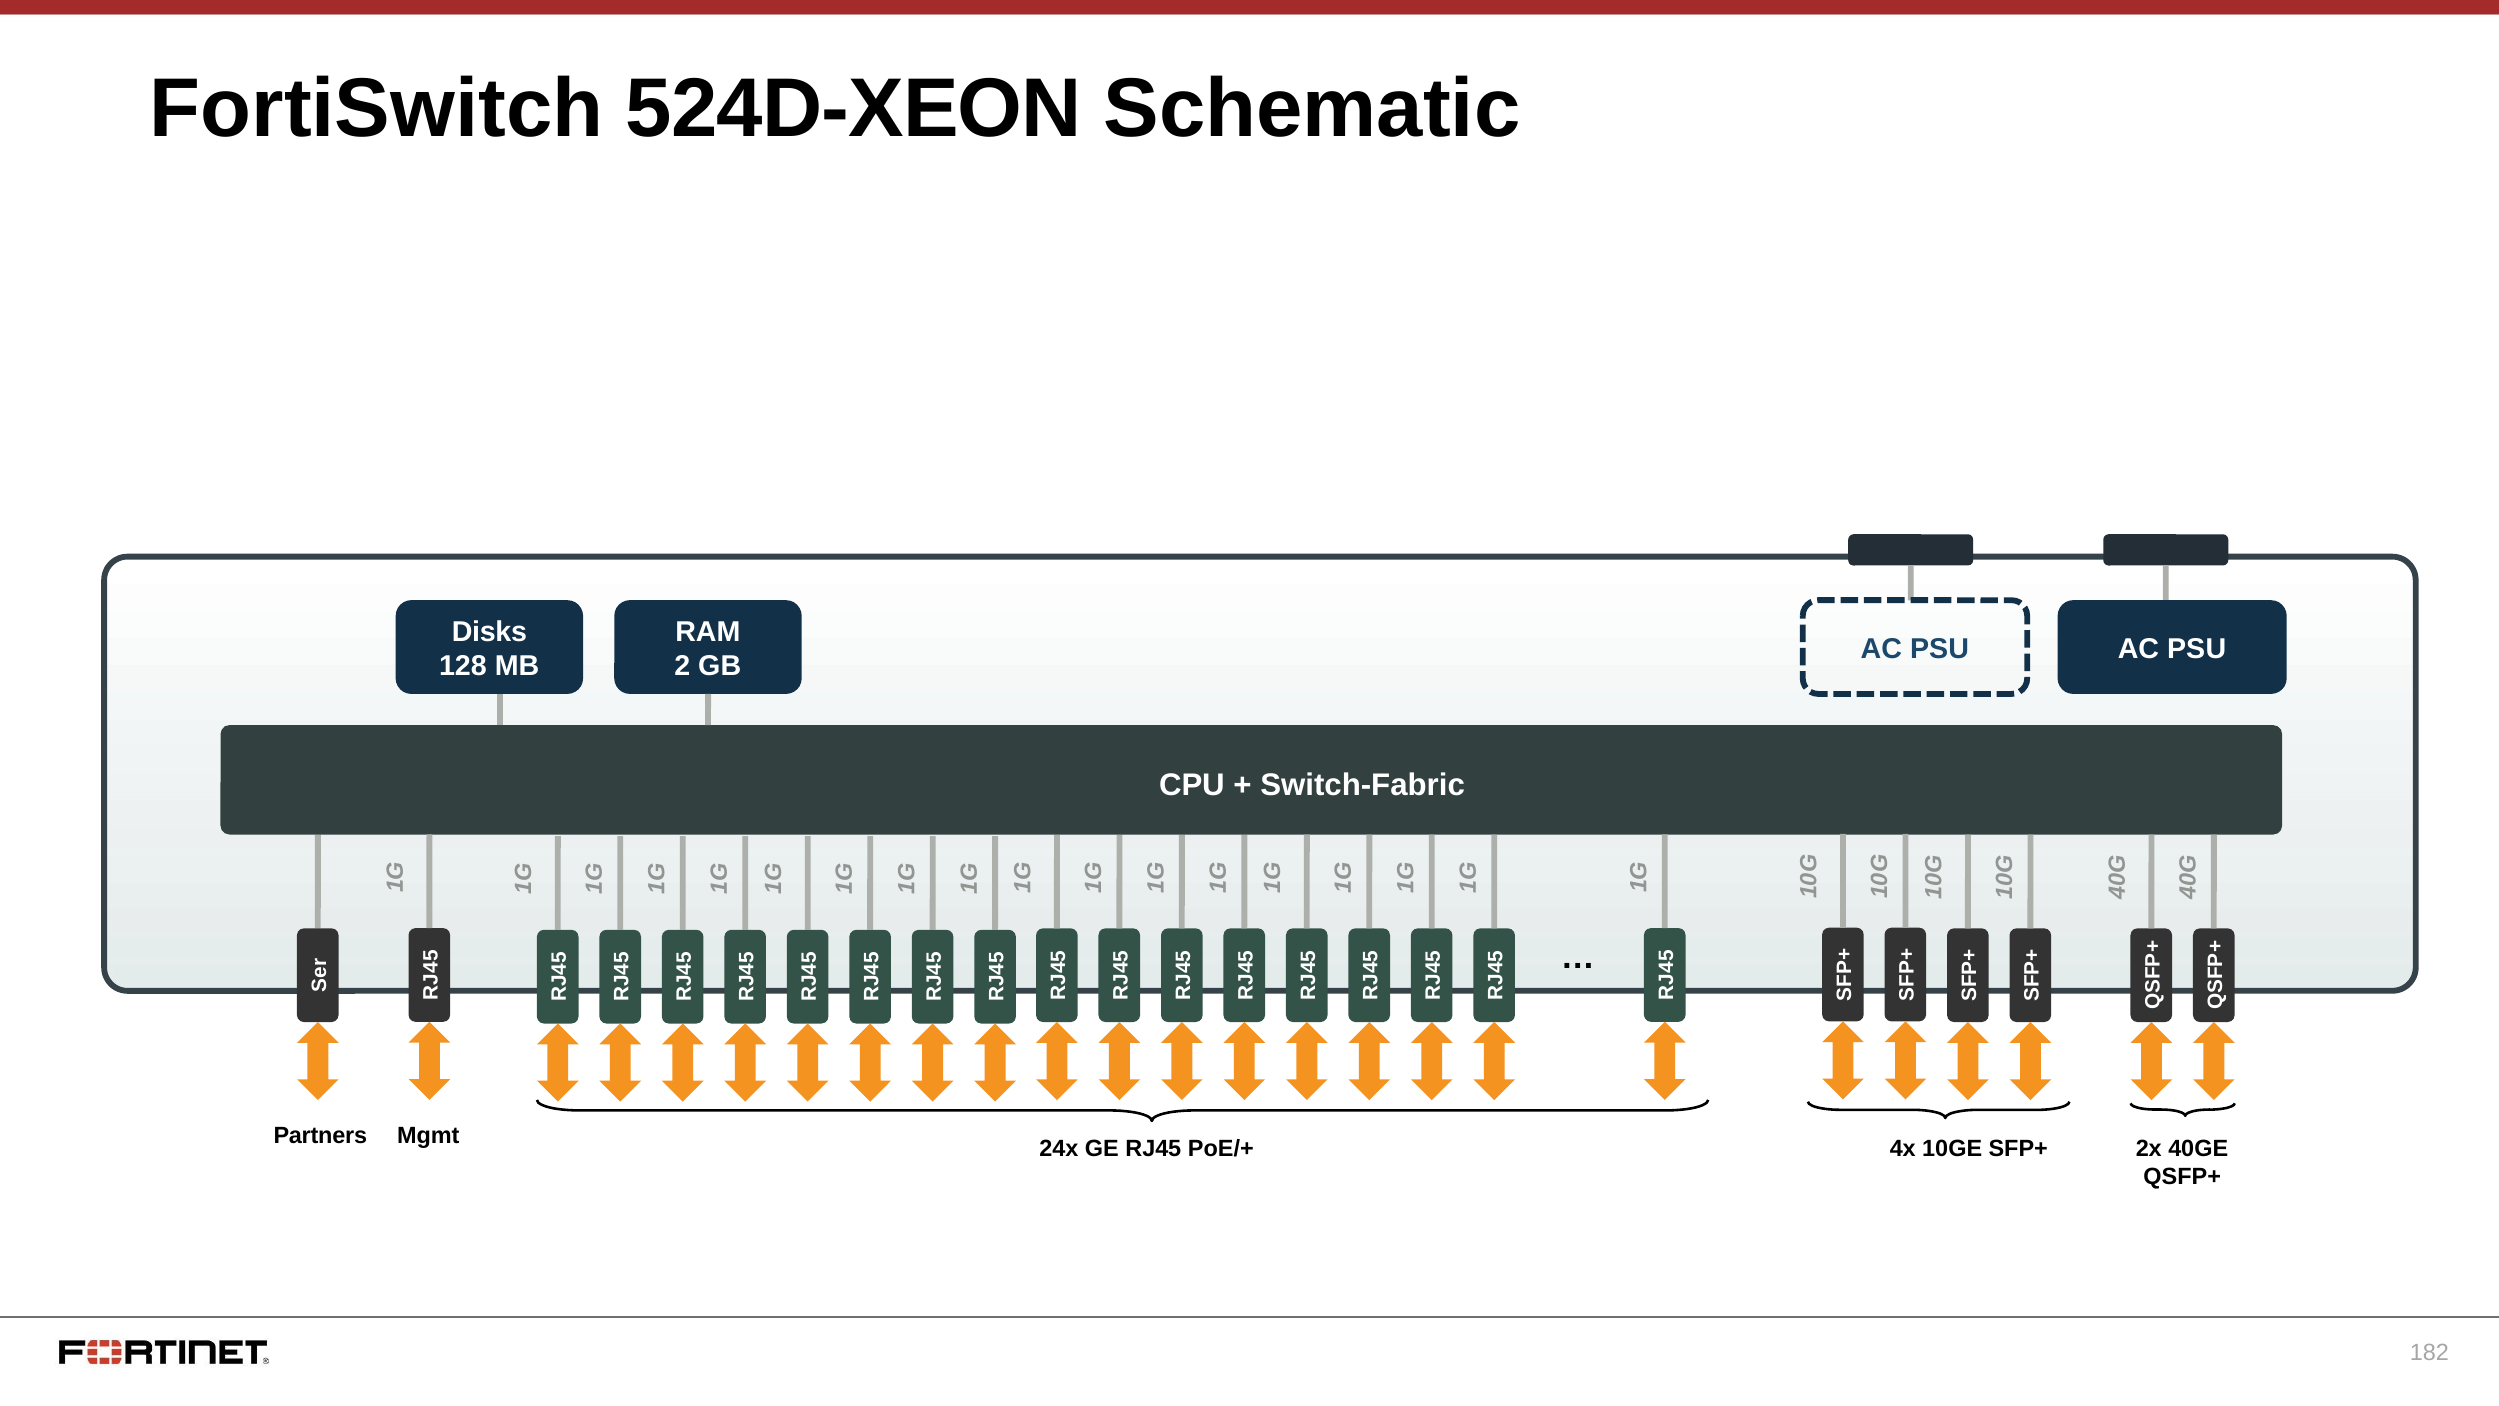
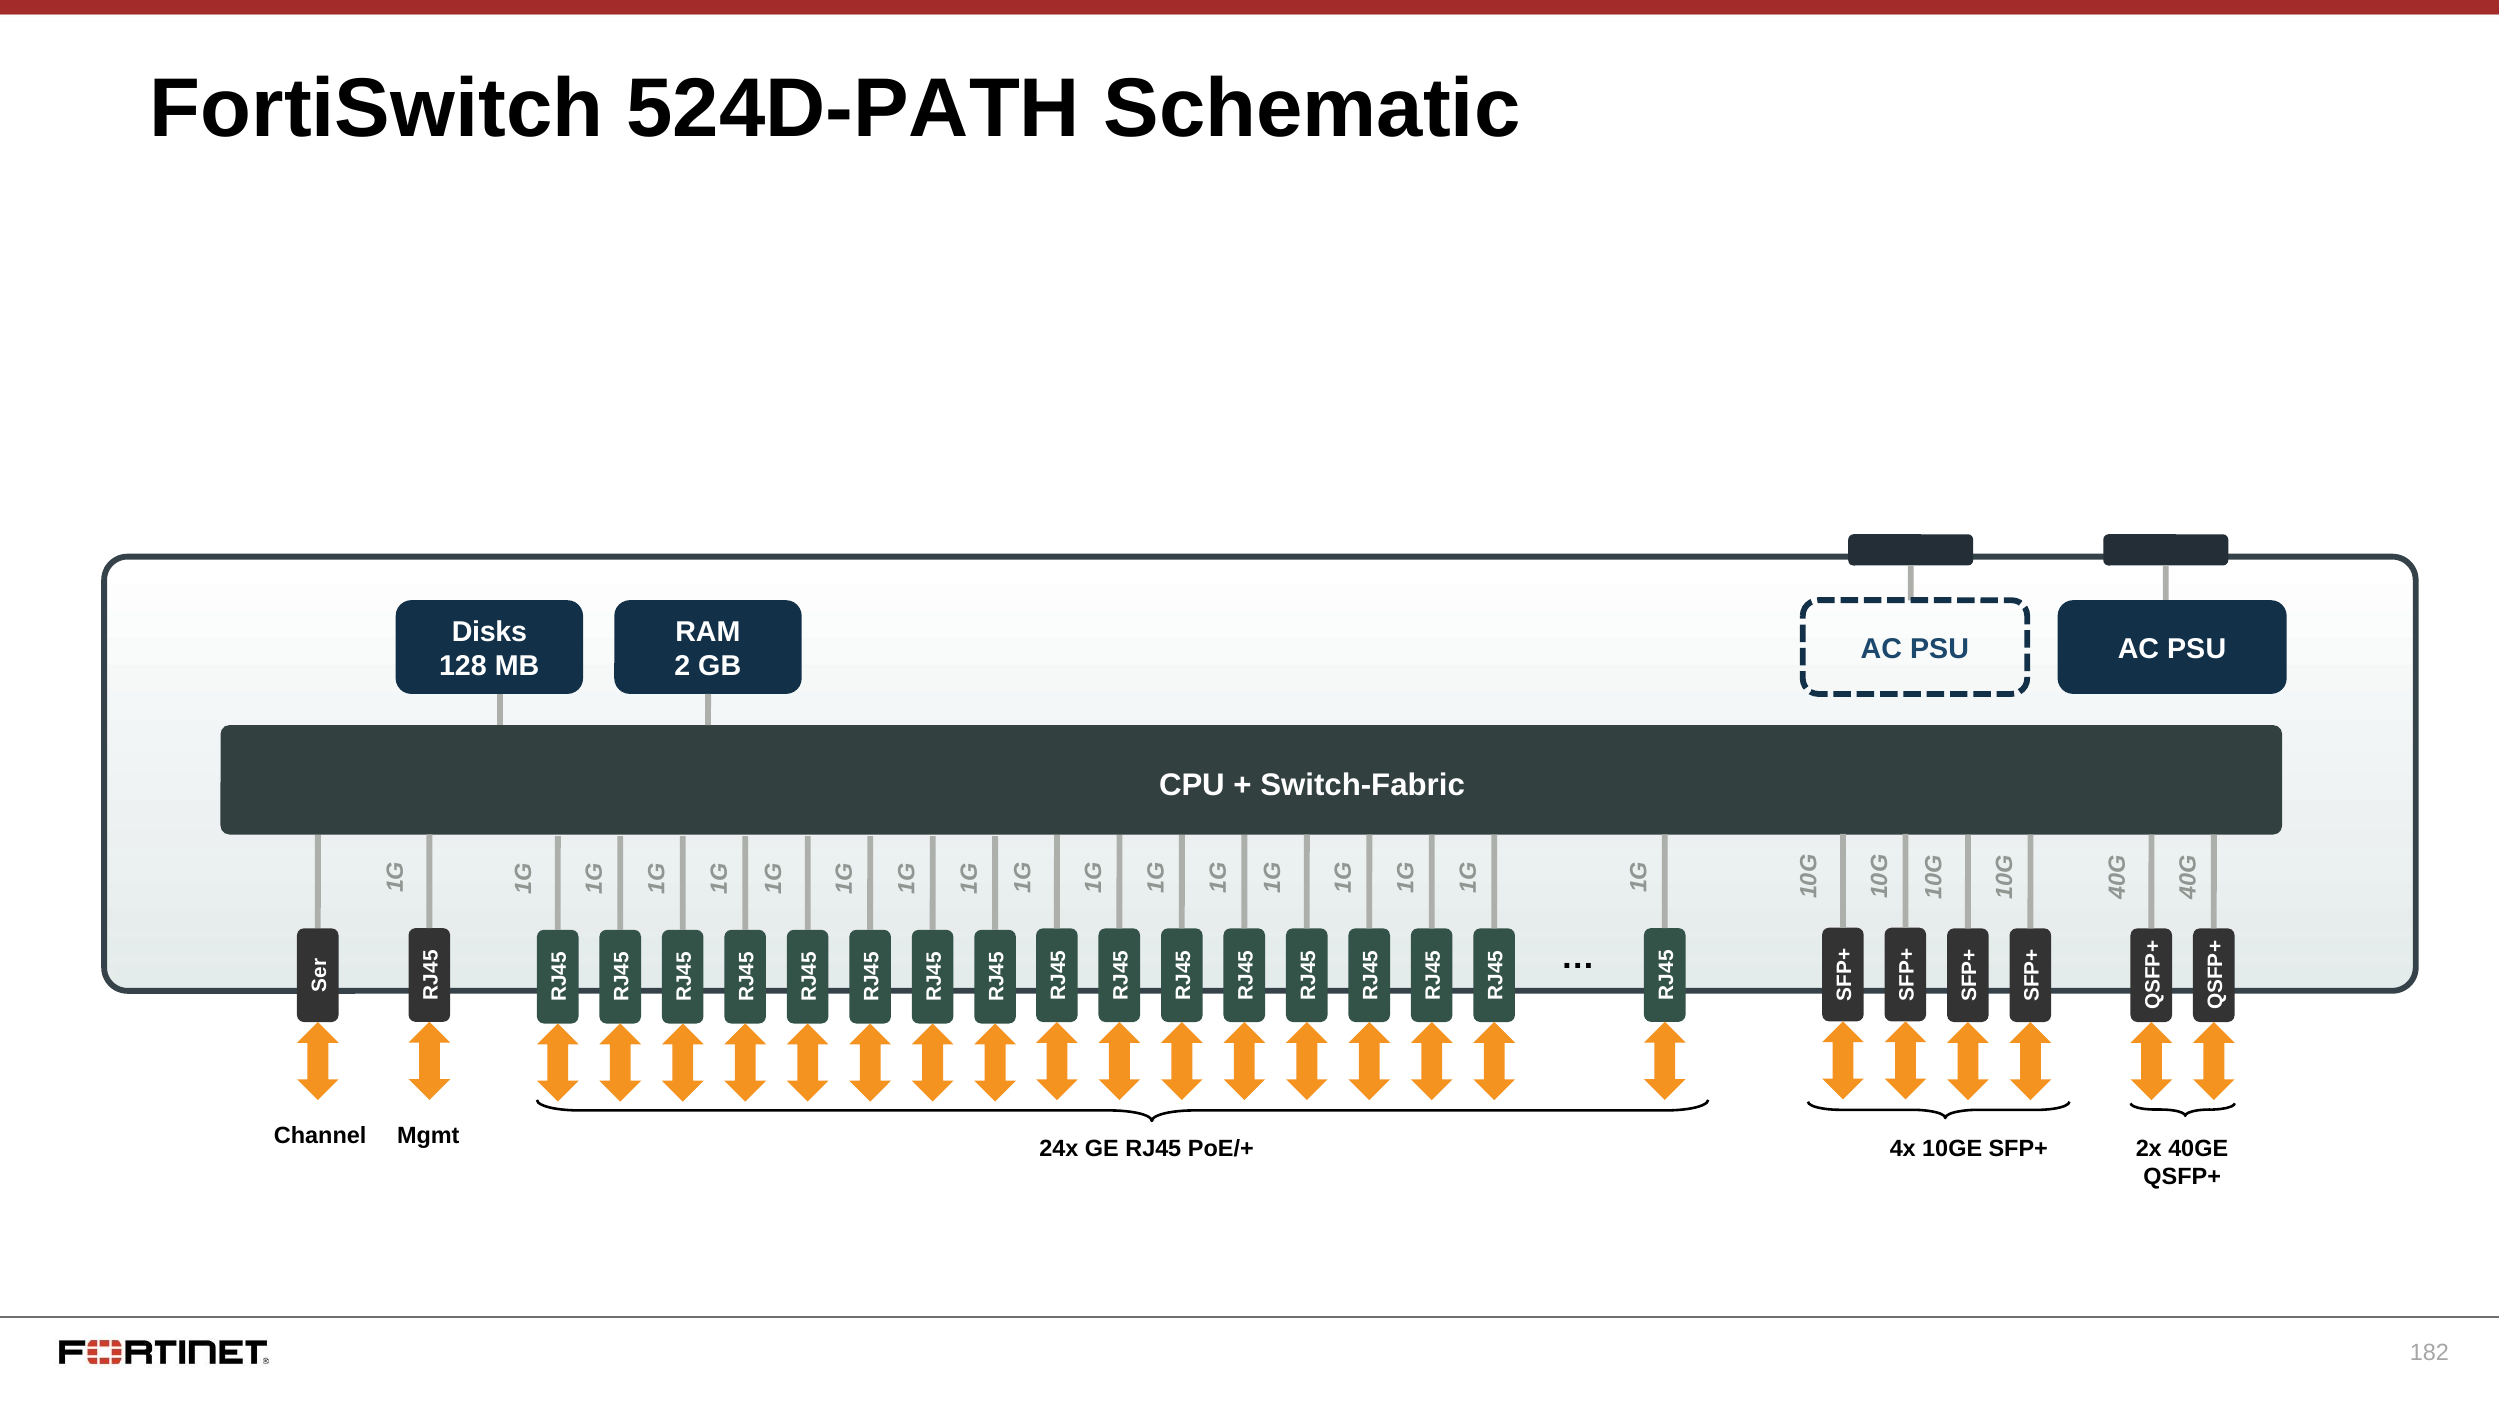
524D-XEON: 524D-XEON -> 524D-PATH (853, 109)
Partners: Partners -> Channel (320, 1136)
